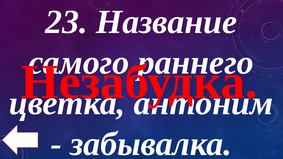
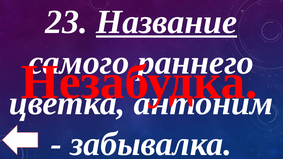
Название underline: none -> present (166, 22)
